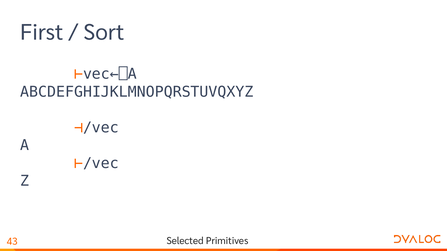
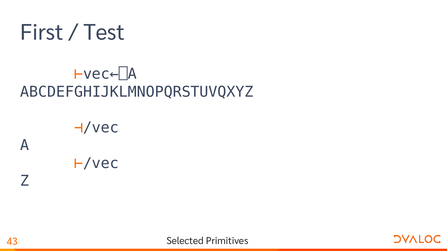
Sort: Sort -> Test (104, 32)
